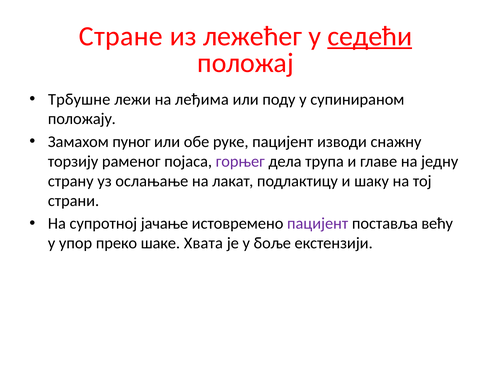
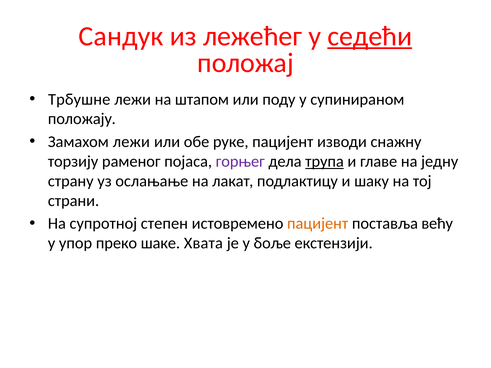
Стране: Стране -> Сандук (121, 36)
леђима: леђима -> штапом (202, 99)
Замахом пуног: пуног -> лежи (131, 142)
трупа underline: none -> present (325, 162)
јачање: јачање -> степен (164, 224)
пацијент colour: purple -> orange (318, 224)
